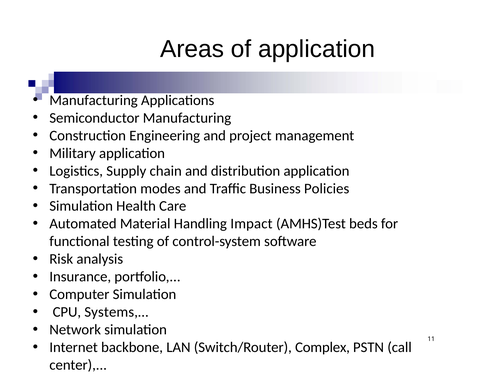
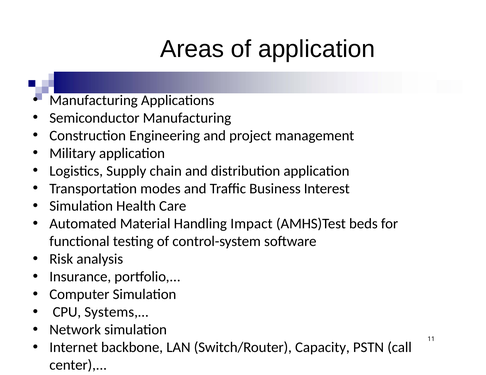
Policies: Policies -> Interest (327, 189)
Complex: Complex -> Capacity (322, 348)
